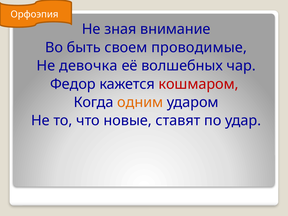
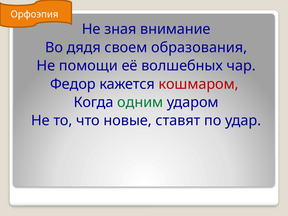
быть: быть -> дядя (84, 48)
проводимые: проводимые -> образования (199, 48)
девочка: девочка -> помощи (88, 66)
одним colour: orange -> green (140, 102)
